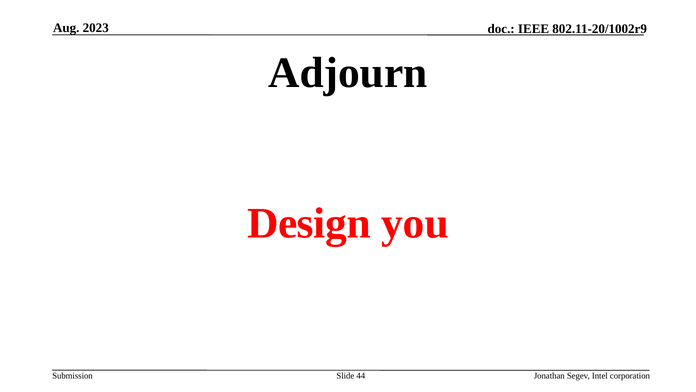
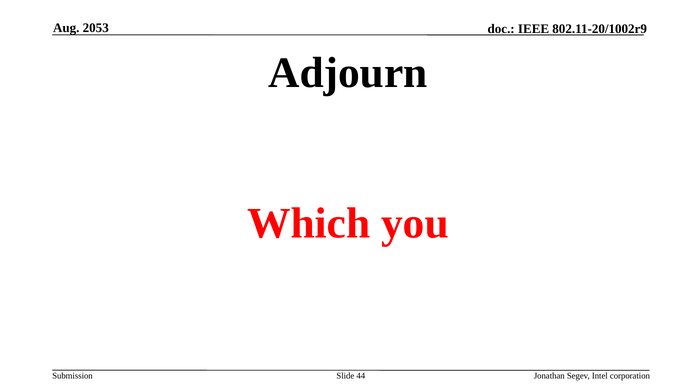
2023: 2023 -> 2053 (96, 28)
Design: Design -> Which (309, 223)
